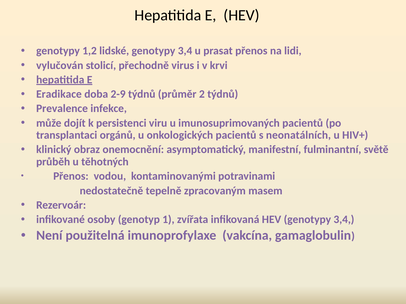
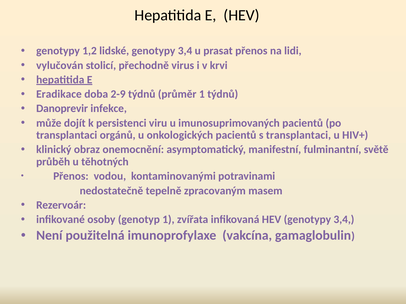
průměr 2: 2 -> 1 (202, 94)
Prevalence: Prevalence -> Danoprevir (62, 109)
s neonatálních: neonatálních -> transplantaci (298, 135)
